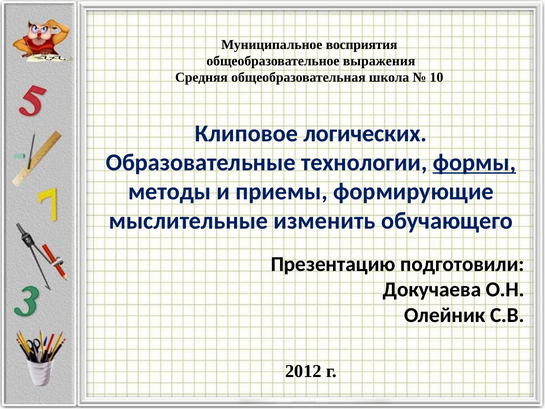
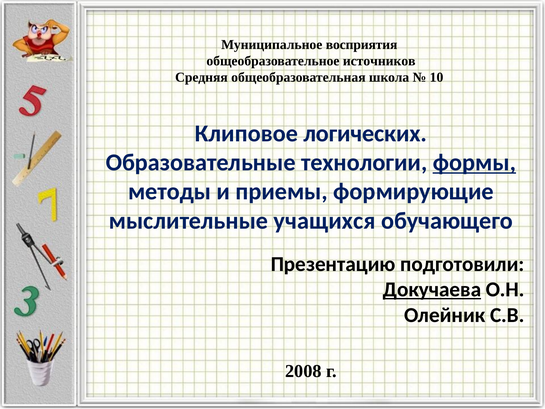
выражения: выражения -> источников (379, 61)
изменить: изменить -> учащихся (325, 221)
Докучаева underline: none -> present (432, 289)
2012: 2012 -> 2008 (303, 371)
